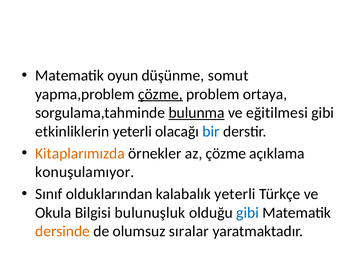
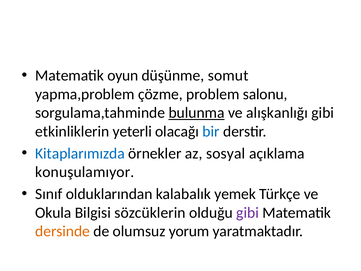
çözme underline: present -> none (160, 94)
ortaya: ortaya -> salonu (265, 94)
eğitilmesi: eğitilmesi -> alışkanlığı (277, 113)
Kitaplarımızda colour: orange -> blue (80, 153)
az çözme: çözme -> sosyal (226, 153)
kalabalık yeterli: yeterli -> yemek (235, 194)
bulunuşluk: bulunuşluk -> sözcüklerin (150, 212)
gibi colour: blue -> purple (248, 212)
sıralar: sıralar -> yorum (189, 231)
